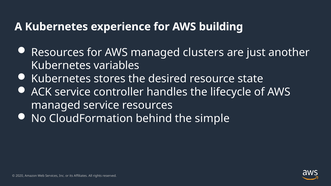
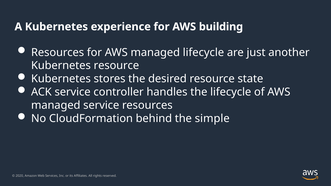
managed clusters: clusters -> lifecycle (203, 52)
Kubernetes variables: variables -> resource (116, 66)
